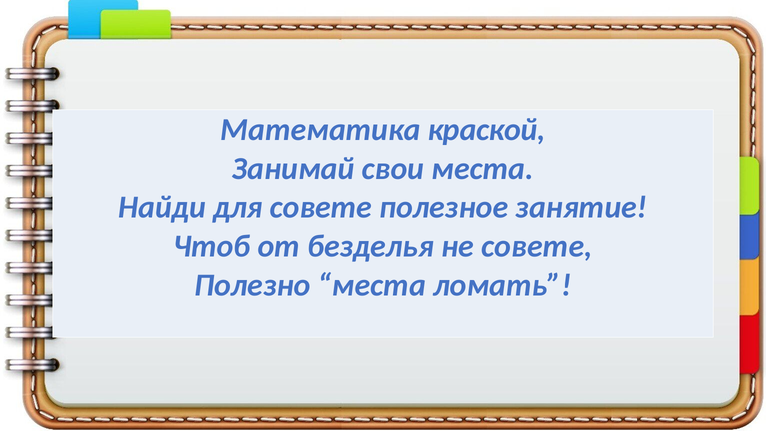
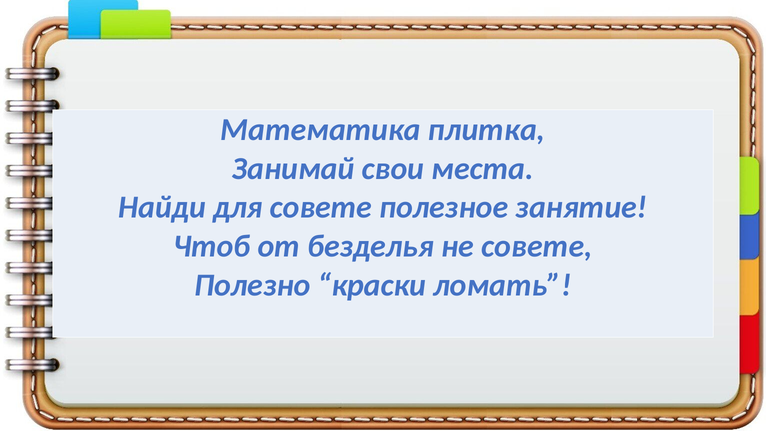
краской: краской -> плитка (486, 130)
Полезно места: места -> краски (372, 285)
